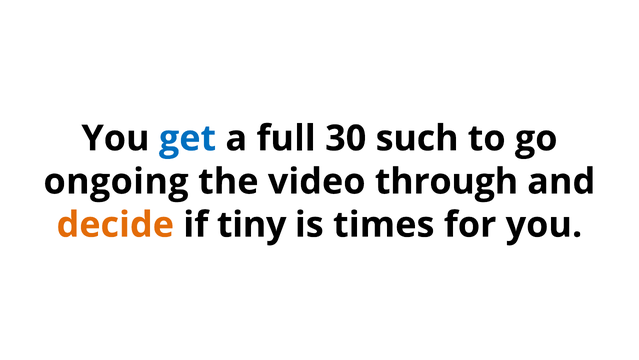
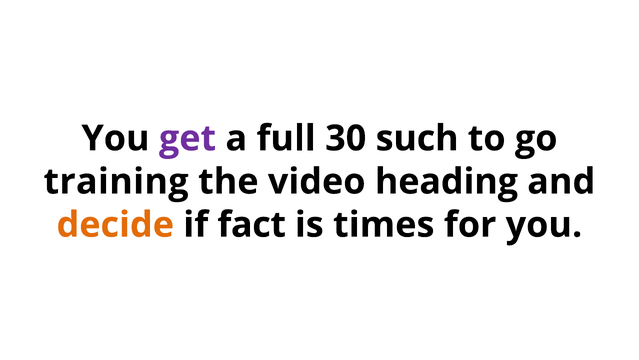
get colour: blue -> purple (188, 138)
ongoing: ongoing -> training (116, 181)
through: through -> heading (446, 181)
tiny: tiny -> fact (252, 225)
